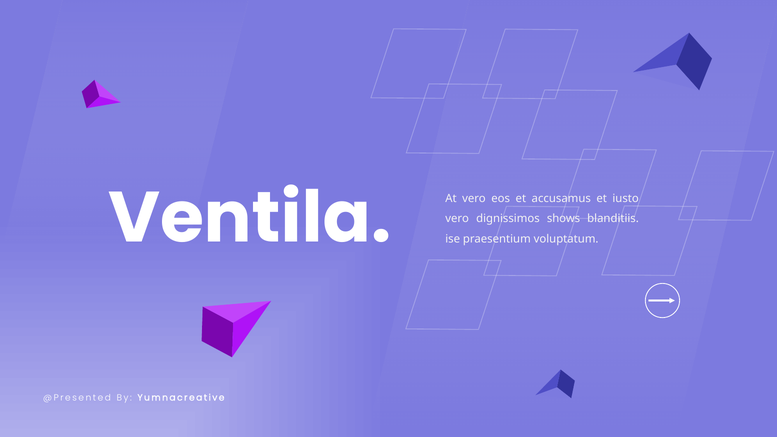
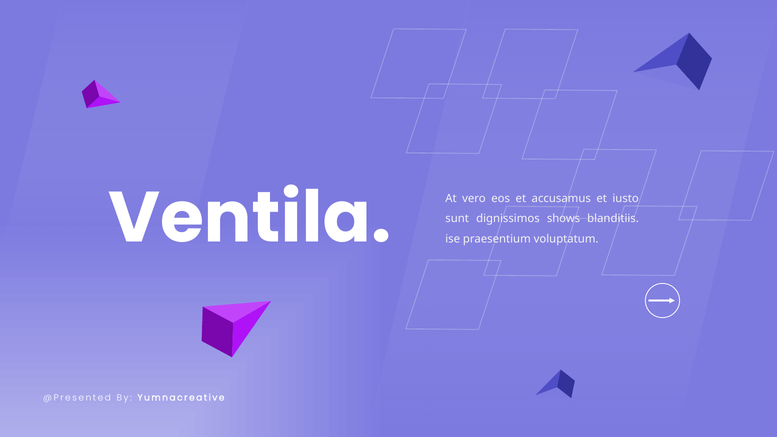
vero: vero -> sunt (457, 219)
